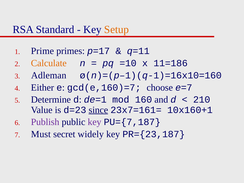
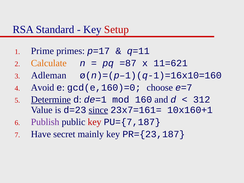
Setup colour: orange -> red (117, 30)
=10: =10 -> =87 (128, 63)
11=186: 11=186 -> 11=621 (171, 63)
Either: Either -> Avoid (43, 87)
gcd(e,160)=7: gcd(e,160)=7 -> gcd(e,160)=0 (104, 87)
Determine underline: none -> present (51, 100)
210: 210 -> 312 (202, 100)
key colour: purple -> red (95, 122)
Must: Must -> Have (41, 134)
widely: widely -> mainly (91, 134)
